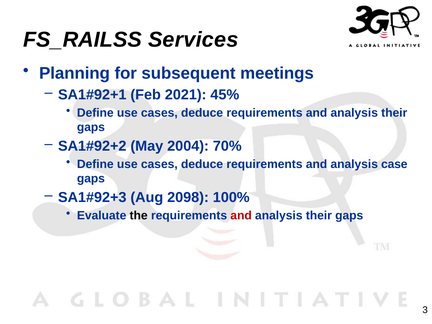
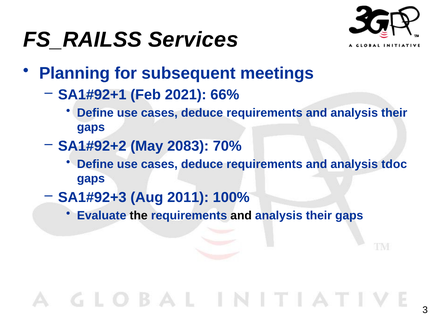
45%: 45% -> 66% (225, 95)
2004: 2004 -> 2083 (188, 146)
case: case -> tdoc (394, 164)
2098: 2098 -> 2011 (188, 197)
and colour: red -> black (241, 216)
